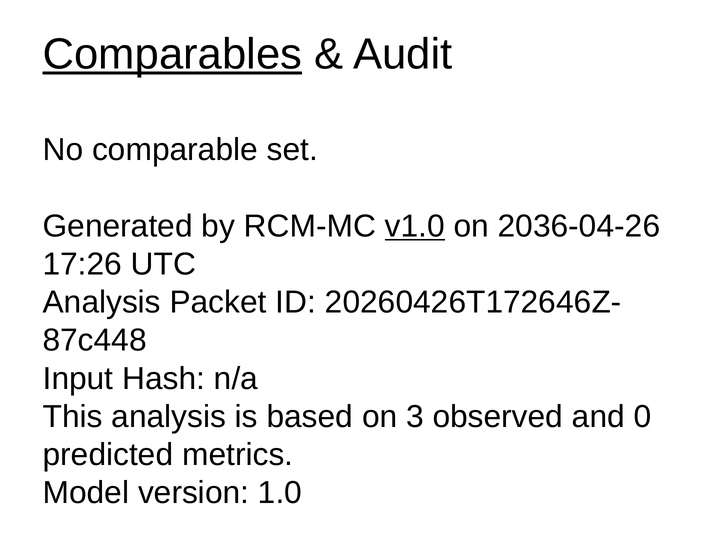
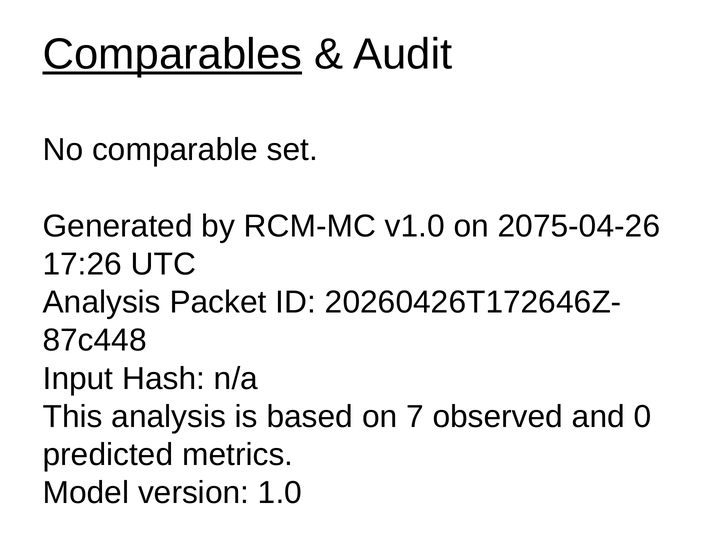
v1.0 underline: present -> none (415, 226)
2036-04-26: 2036-04-26 -> 2075-04-26 (579, 226)
3: 3 -> 7 (415, 416)
